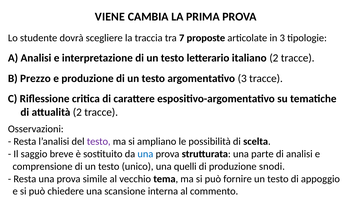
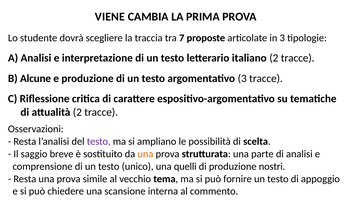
Prezzo: Prezzo -> Alcune (36, 78)
una colour: blue -> orange (145, 154)
snodi: snodi -> nostri (272, 166)
